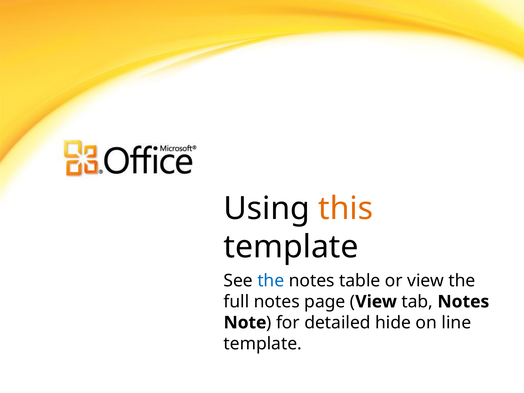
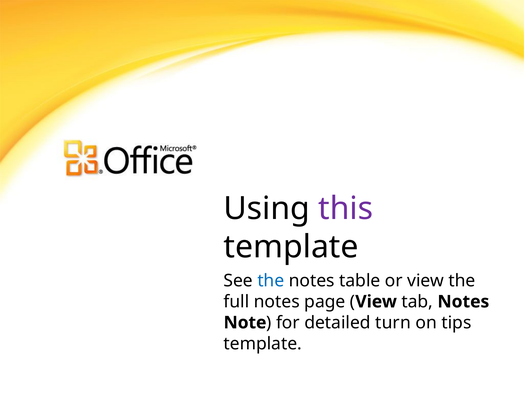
this colour: orange -> purple (346, 209)
hide: hide -> turn (393, 323)
line: line -> tips (456, 323)
